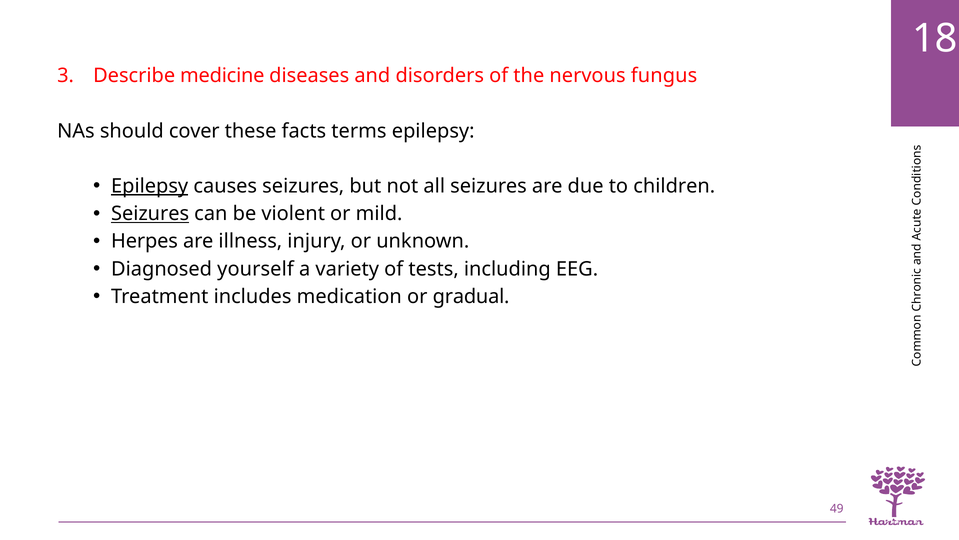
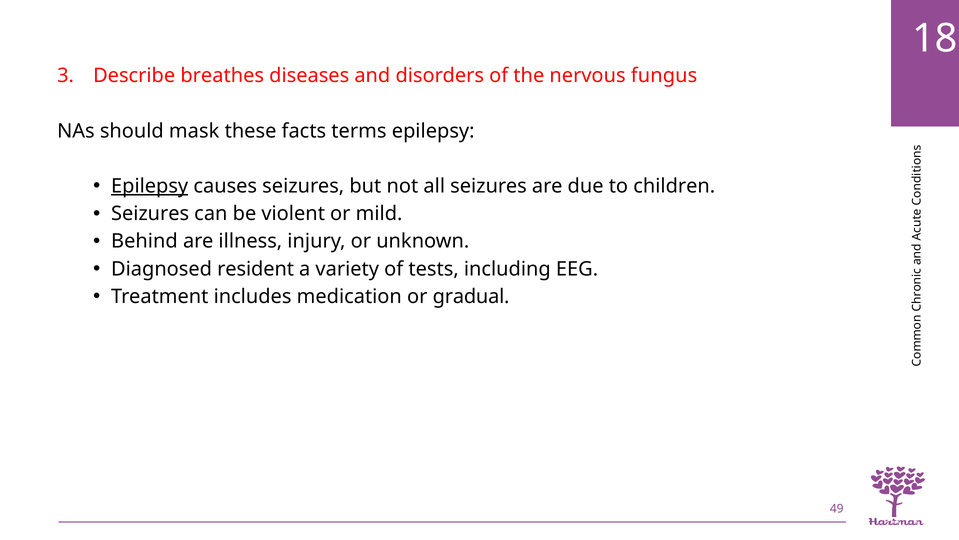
medicine: medicine -> breathes (222, 76)
cover: cover -> mask (194, 131)
Seizures underline: present -> none (150, 214)
Herpes: Herpes -> Behind (144, 241)
yourself: yourself -> resident (256, 269)
